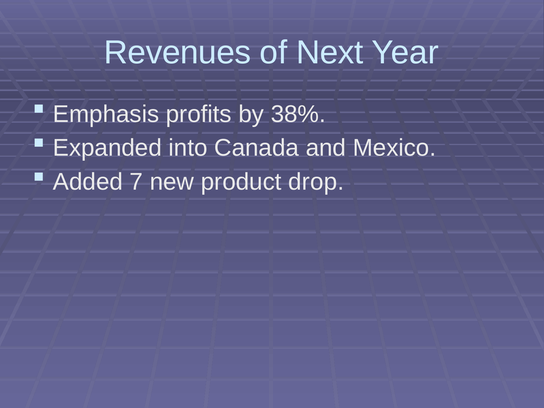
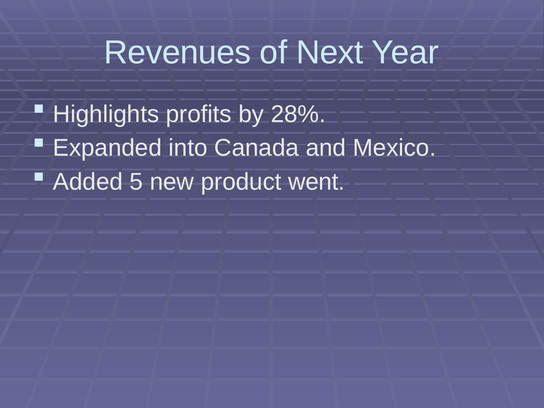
Emphasis: Emphasis -> Highlights (106, 114)
38%: 38% -> 28% (298, 114)
7: 7 -> 5 (136, 182)
drop: drop -> went (317, 182)
